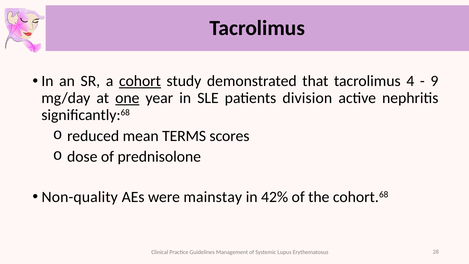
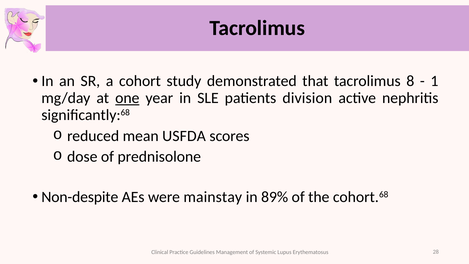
cohort underline: present -> none (140, 81)
4: 4 -> 8 (410, 81)
9: 9 -> 1 (434, 81)
TERMS: TERMS -> USFDA (184, 136)
Non-quality: Non-quality -> Non-despite (80, 197)
42%: 42% -> 89% (275, 197)
